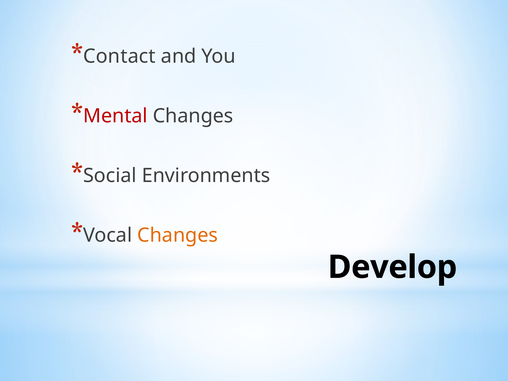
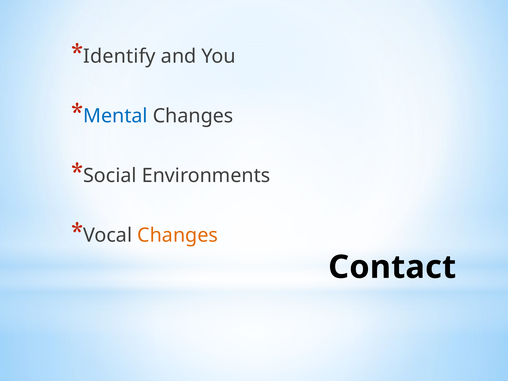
Contact: Contact -> Identify (119, 56)
Mental colour: red -> blue (115, 116)
Develop: Develop -> Contact (392, 267)
